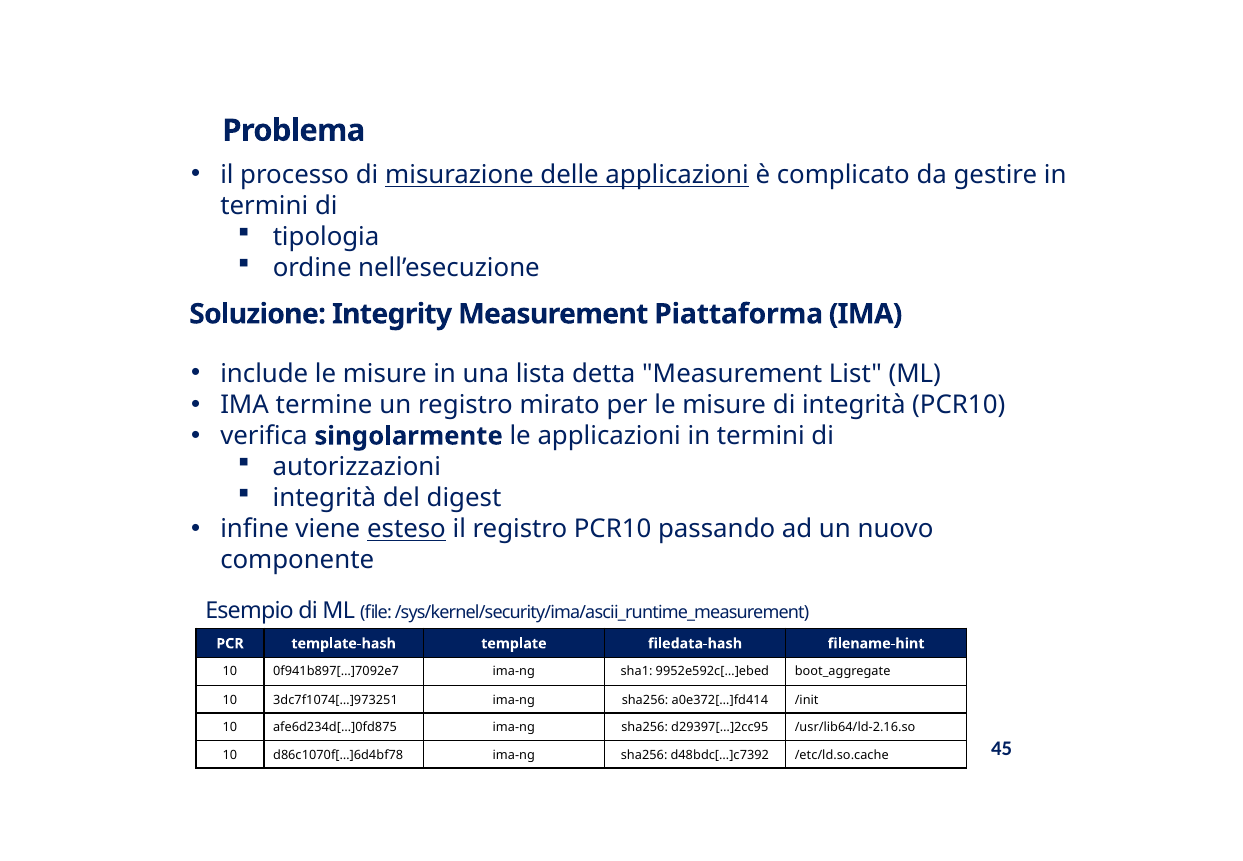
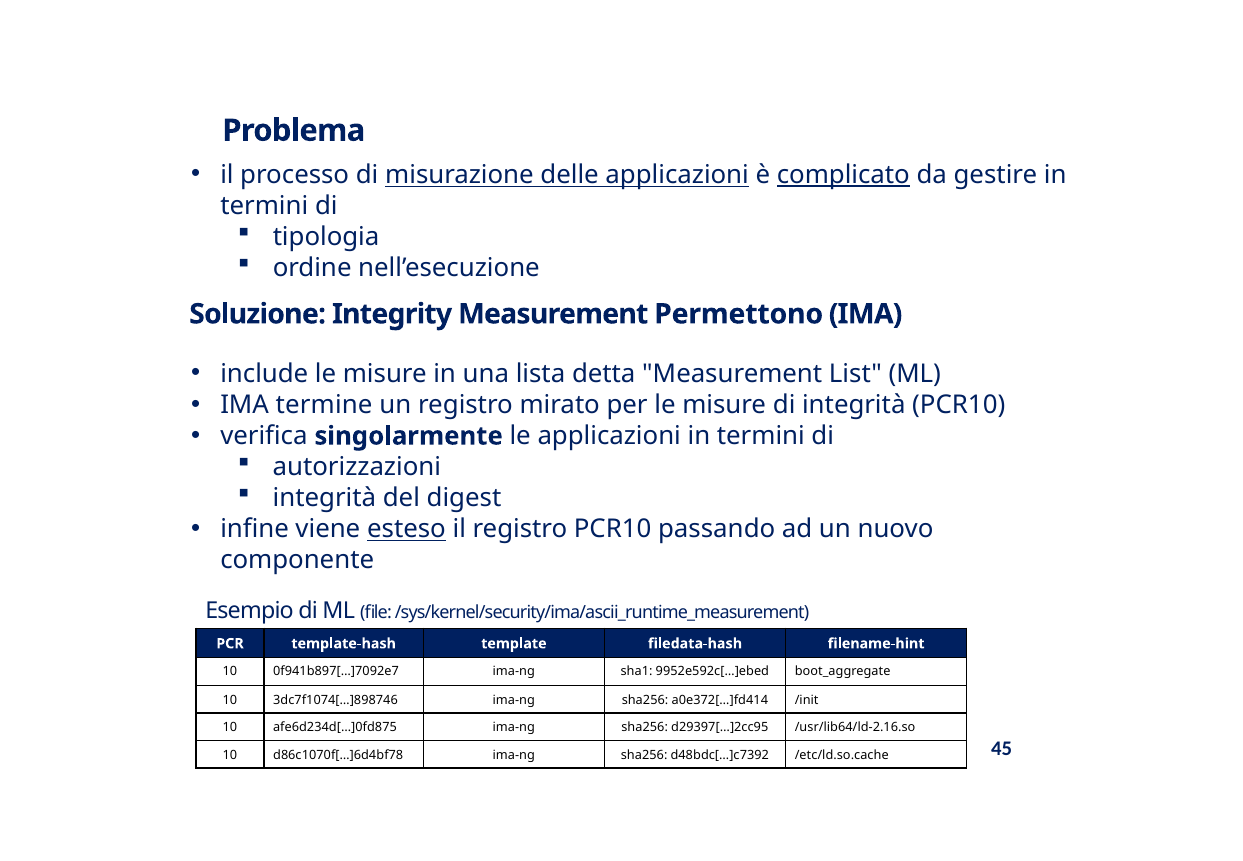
complicato underline: none -> present (843, 175)
Piattaforma: Piattaforma -> Permettono (739, 314)
3dc7f1074[…]973251: 3dc7f1074[…]973251 -> 3dc7f1074[…]898746 (335, 700)
